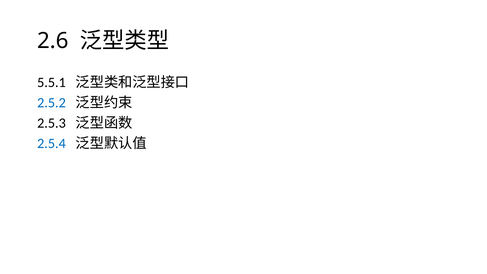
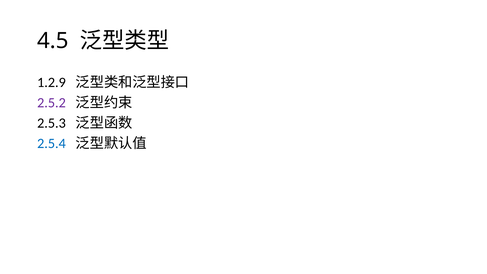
2.6: 2.6 -> 4.5 (53, 41)
5.5.1: 5.5.1 -> 1.2.9 (51, 82)
2.5.2 colour: blue -> purple (51, 103)
